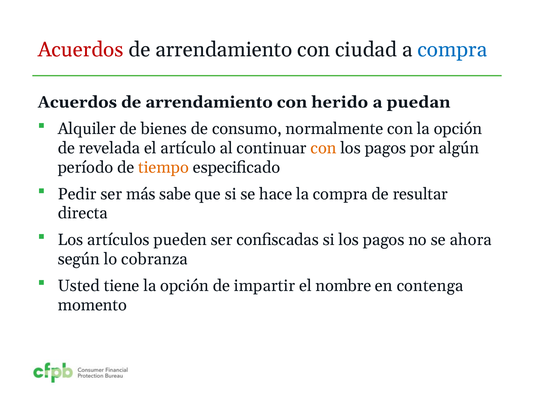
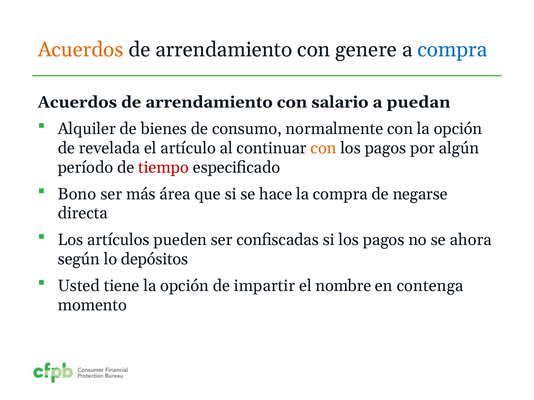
Acuerdos colour: red -> orange (81, 50)
ciudad: ciudad -> genere (366, 50)
herido: herido -> salario (340, 102)
tiempo colour: orange -> red (164, 168)
Pedir: Pedir -> Bono (77, 194)
sabe: sabe -> área (175, 194)
resultar: resultar -> negarse (420, 194)
cobranza: cobranza -> depósitos (155, 260)
